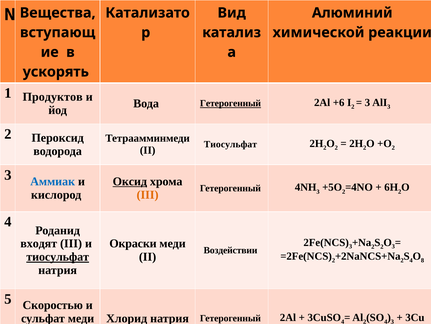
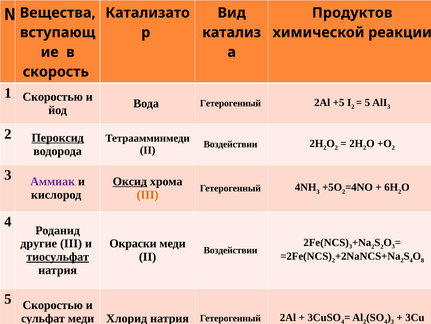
Алюминий: Алюминий -> Продуктов (352, 13)
ускорять: ускорять -> скорость (56, 72)
1 Продуктов: Продуктов -> Скоростью (53, 97)
Гетерогенный underline: present -> none (230, 103)
+6: +6 -> +5 (339, 102)
3: 3 -> 5 (367, 102)
Пероксид underline: none -> present (58, 137)
Тиосульфат: Тиосульфат -> Воздействии (231, 144)
Аммиак colour: blue -> purple (53, 181)
входят: входят -> другие (39, 243)
